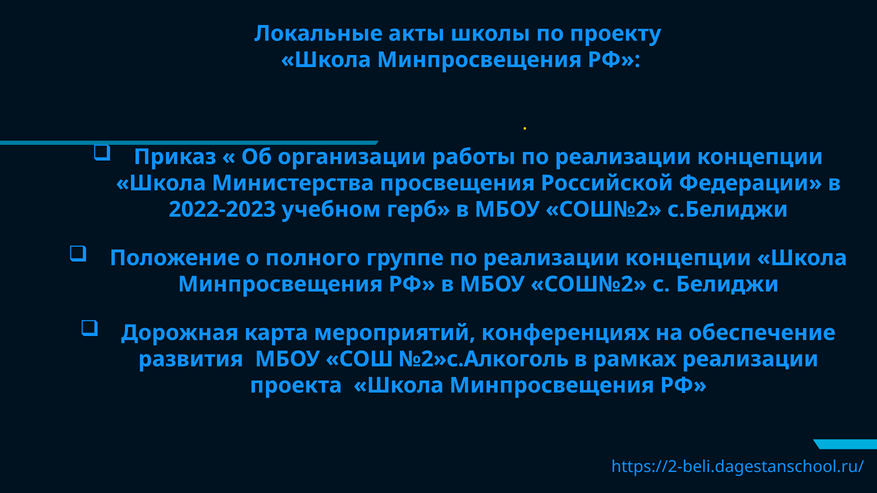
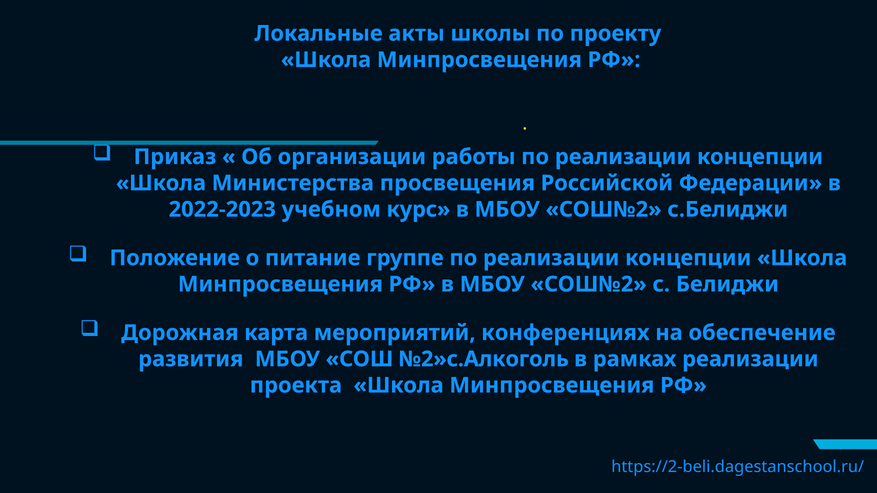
герб: герб -> курс (418, 210)
полного: полного -> питание (313, 258)
